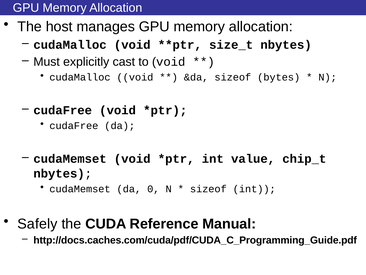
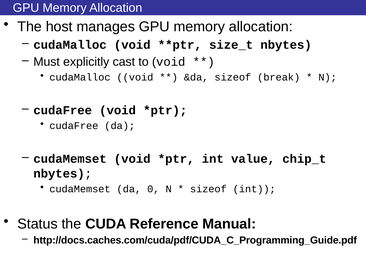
bytes: bytes -> break (279, 77)
Safely: Safely -> Status (38, 223)
